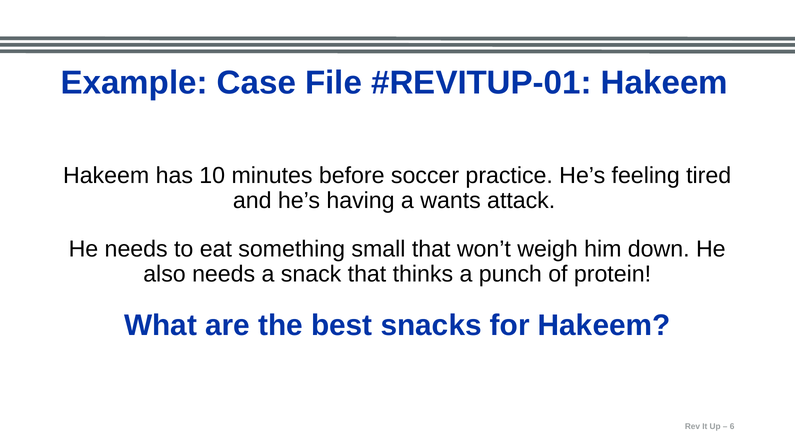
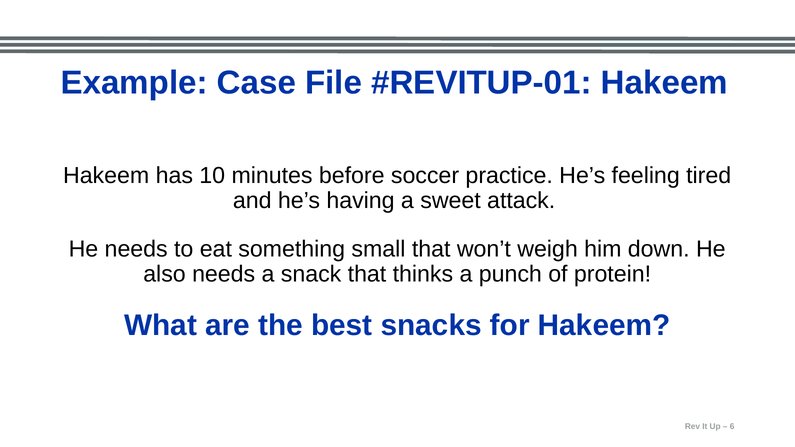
wants: wants -> sweet (451, 201)
